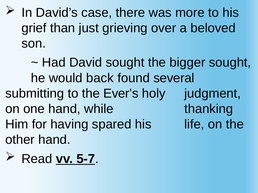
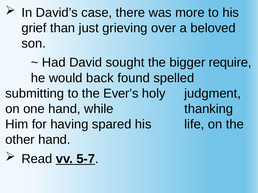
bigger sought: sought -> require (230, 63)
several: several -> spelled (174, 78)
